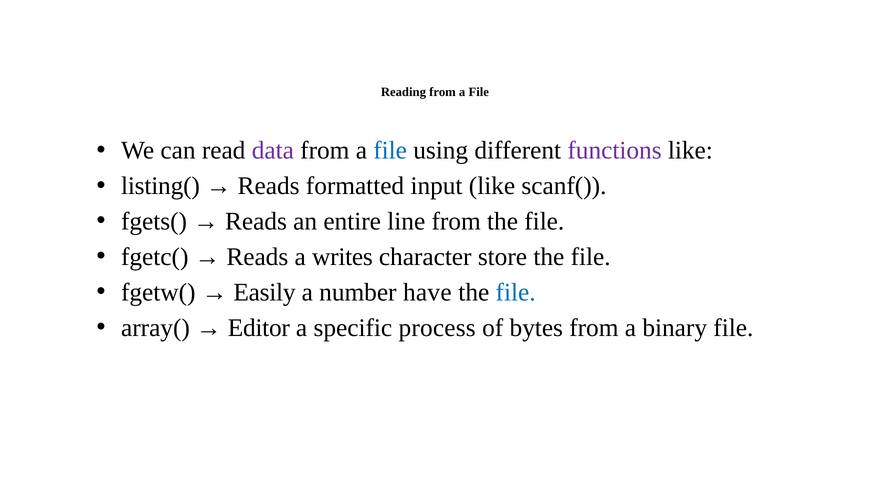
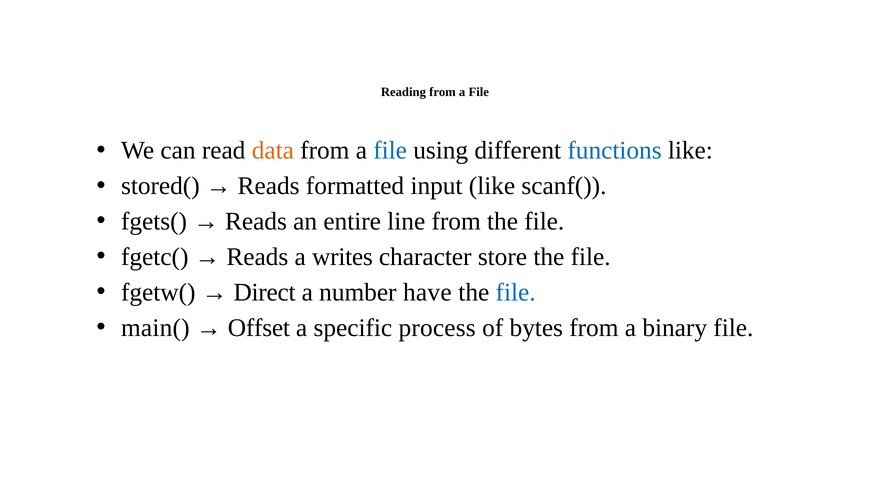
data colour: purple -> orange (273, 151)
functions colour: purple -> blue (615, 151)
listing(: listing( -> stored( (160, 186)
Easily: Easily -> Direct (265, 293)
array(: array( -> main( (155, 328)
Editor: Editor -> Offset (259, 328)
